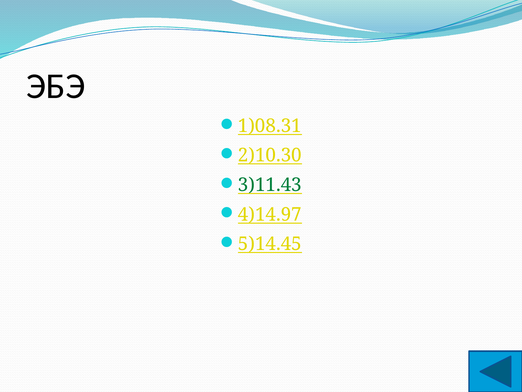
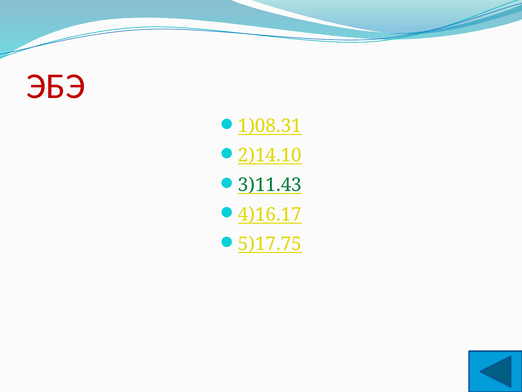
ЭБЭ colour: black -> red (56, 86)
2)10.30: 2)10.30 -> 2)14.10 (270, 155)
4)14.97: 4)14.97 -> 4)16.17 (270, 214)
5)14.45: 5)14.45 -> 5)17.75 (270, 244)
